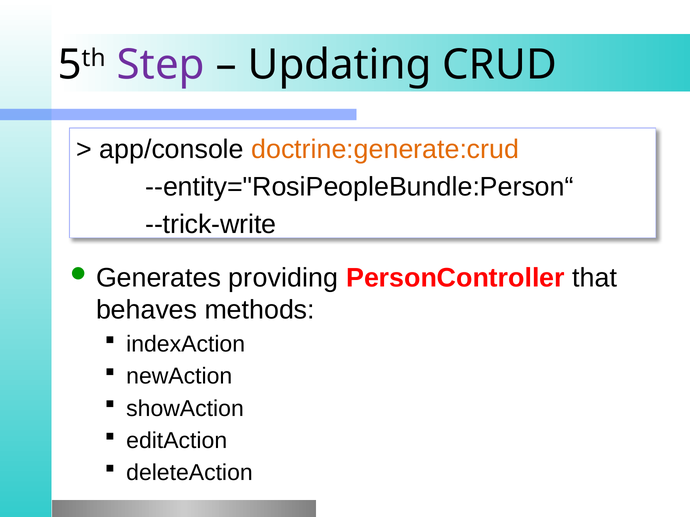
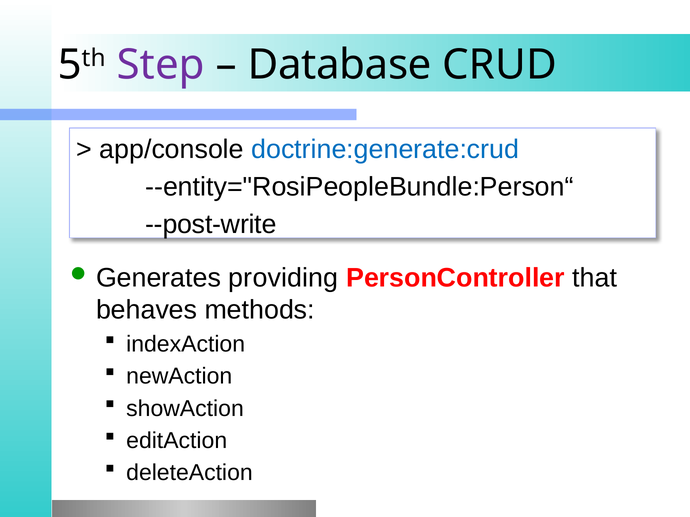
Updating: Updating -> Database (340, 65)
doctrine:generate:crud colour: orange -> blue (385, 150)
--trick-write: --trick-write -> --post-write (211, 225)
